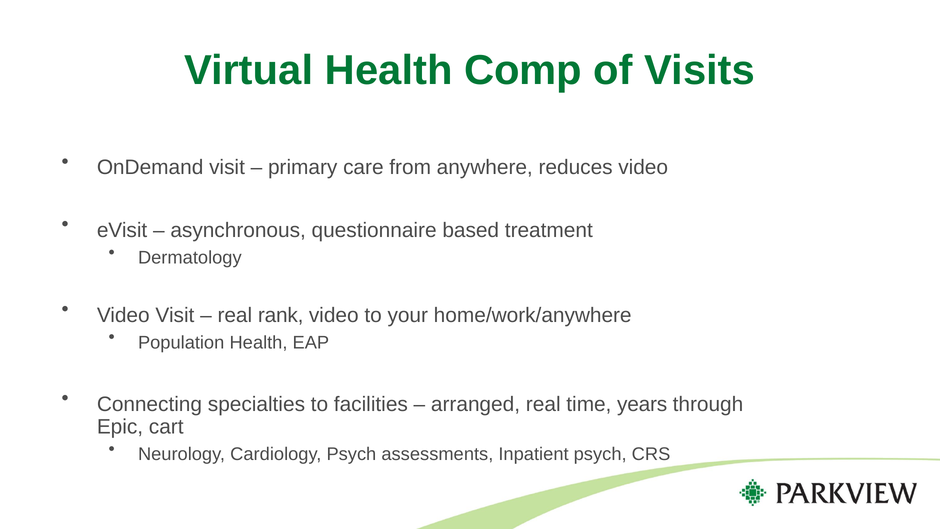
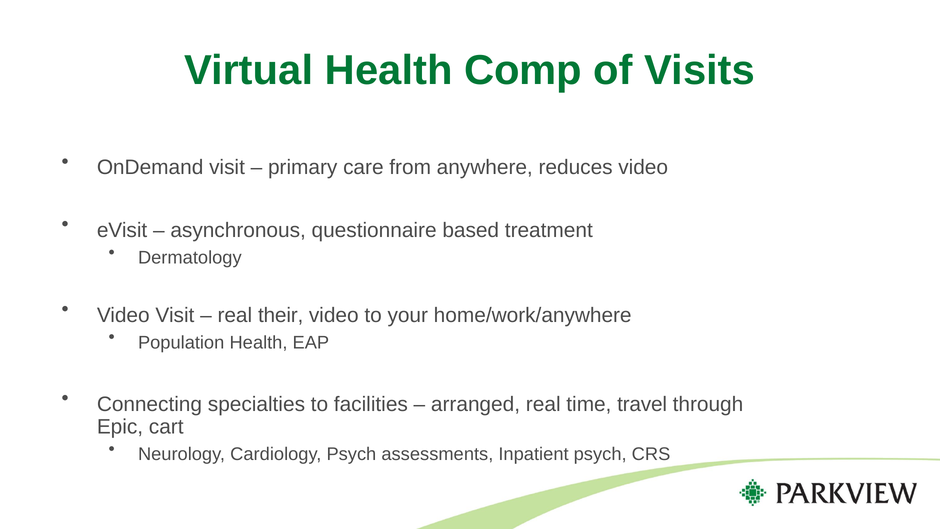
rank: rank -> their (281, 315)
years: years -> travel (642, 404)
